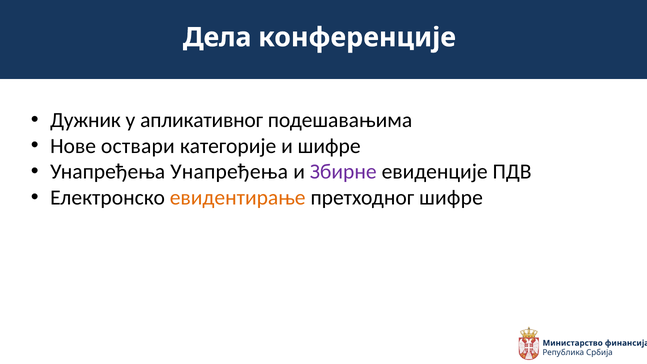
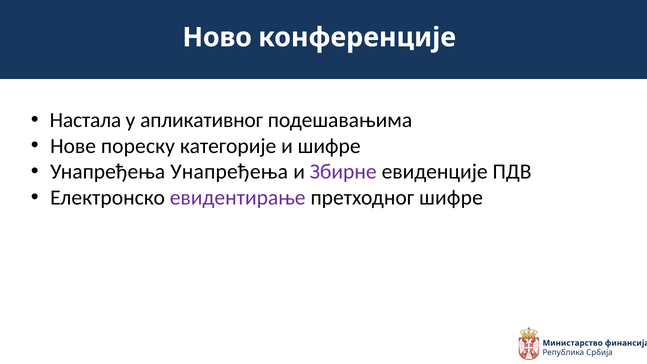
Дела: Дела -> Ново (217, 37)
Дужник: Дужник -> Настала (86, 120)
оствари: оствари -> пореску (138, 146)
евидентирање colour: orange -> purple (238, 198)
